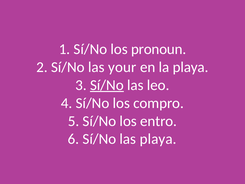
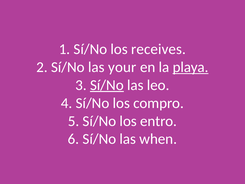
pronoun: pronoun -> receives (158, 49)
playa underline: none -> present (191, 67)
las playa: playa -> when (158, 139)
